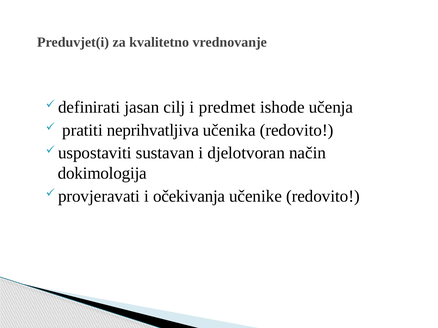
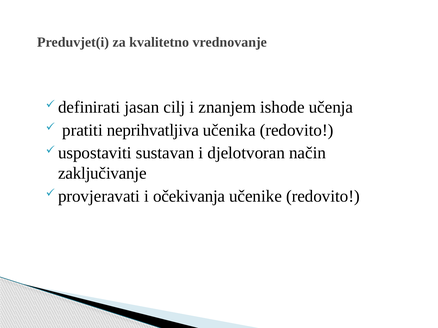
predmet: predmet -> znanjem (227, 107)
dokimologija: dokimologija -> zaključivanje (102, 174)
